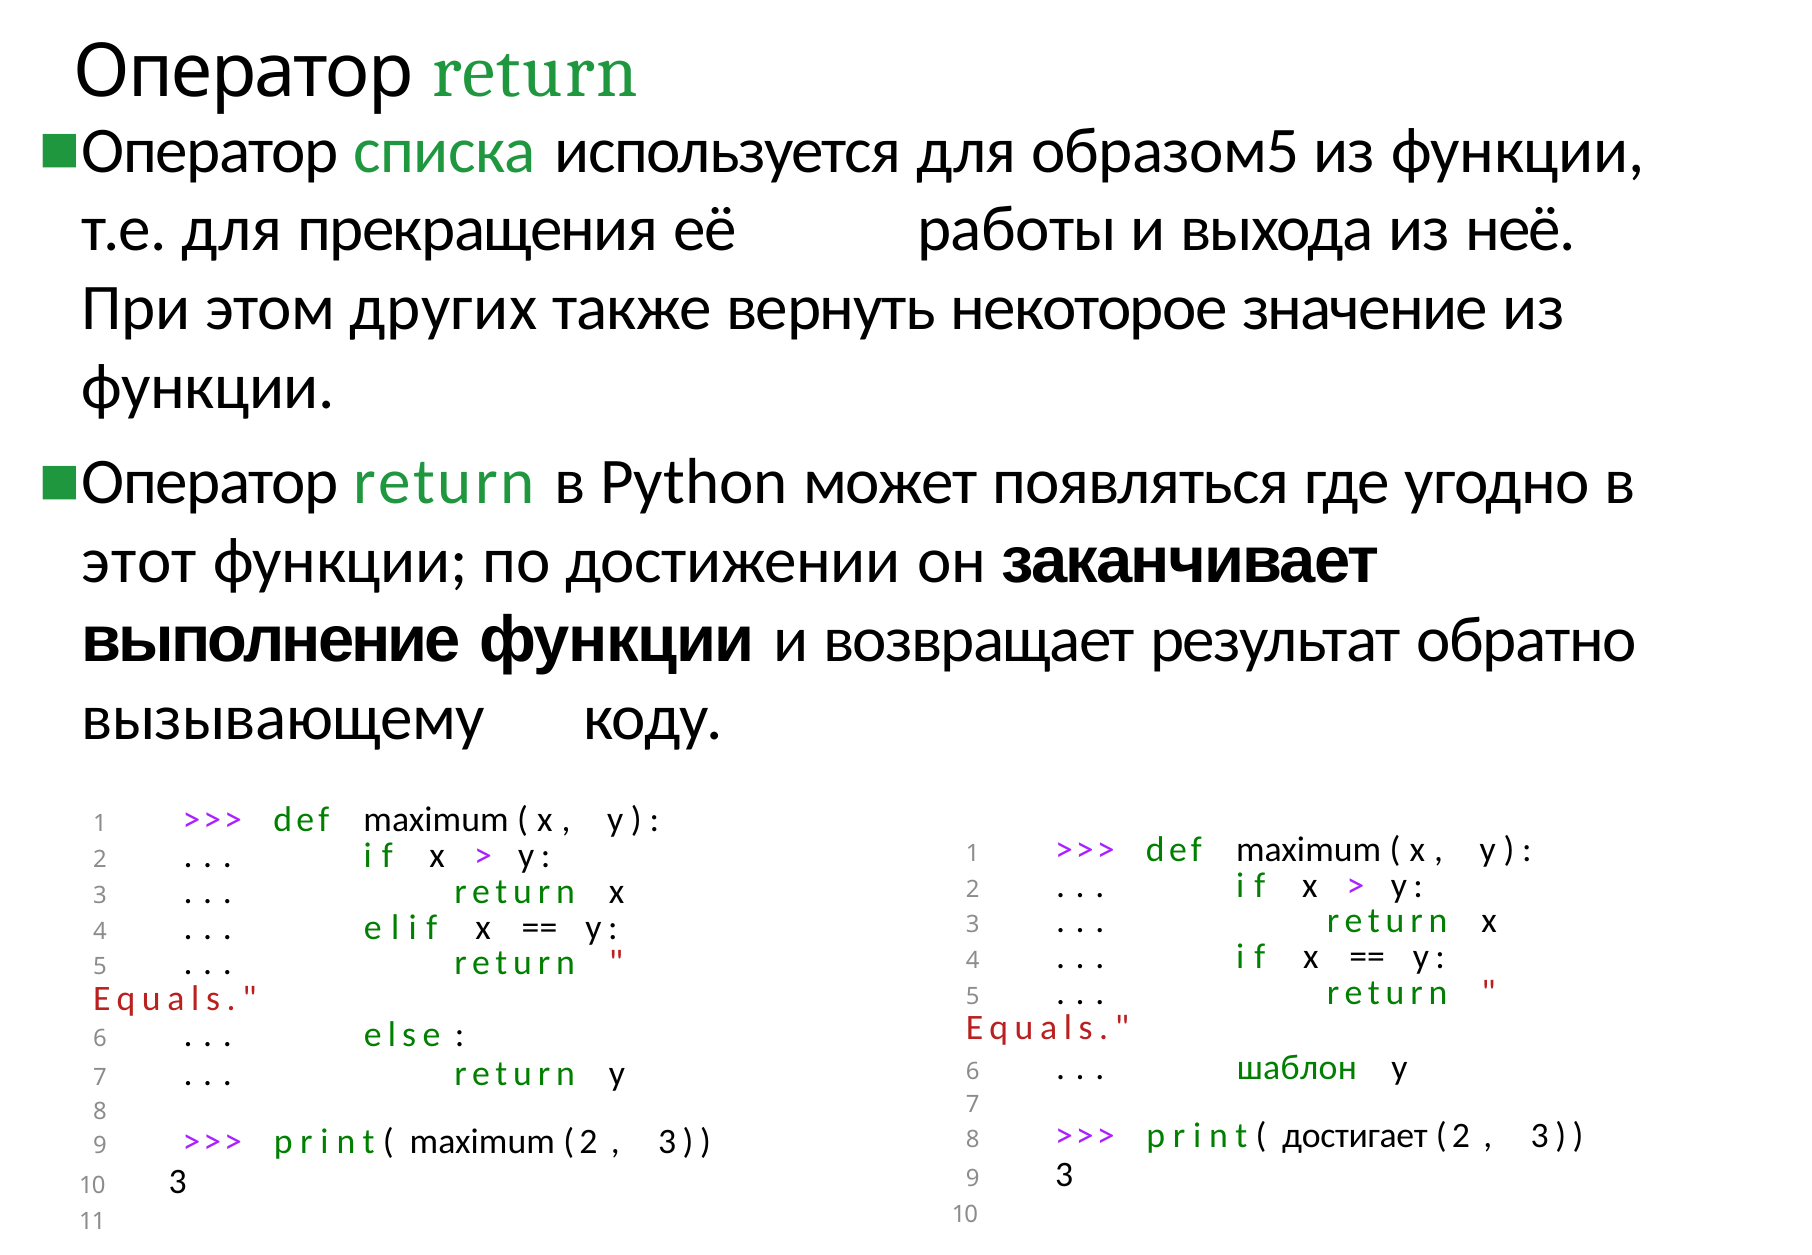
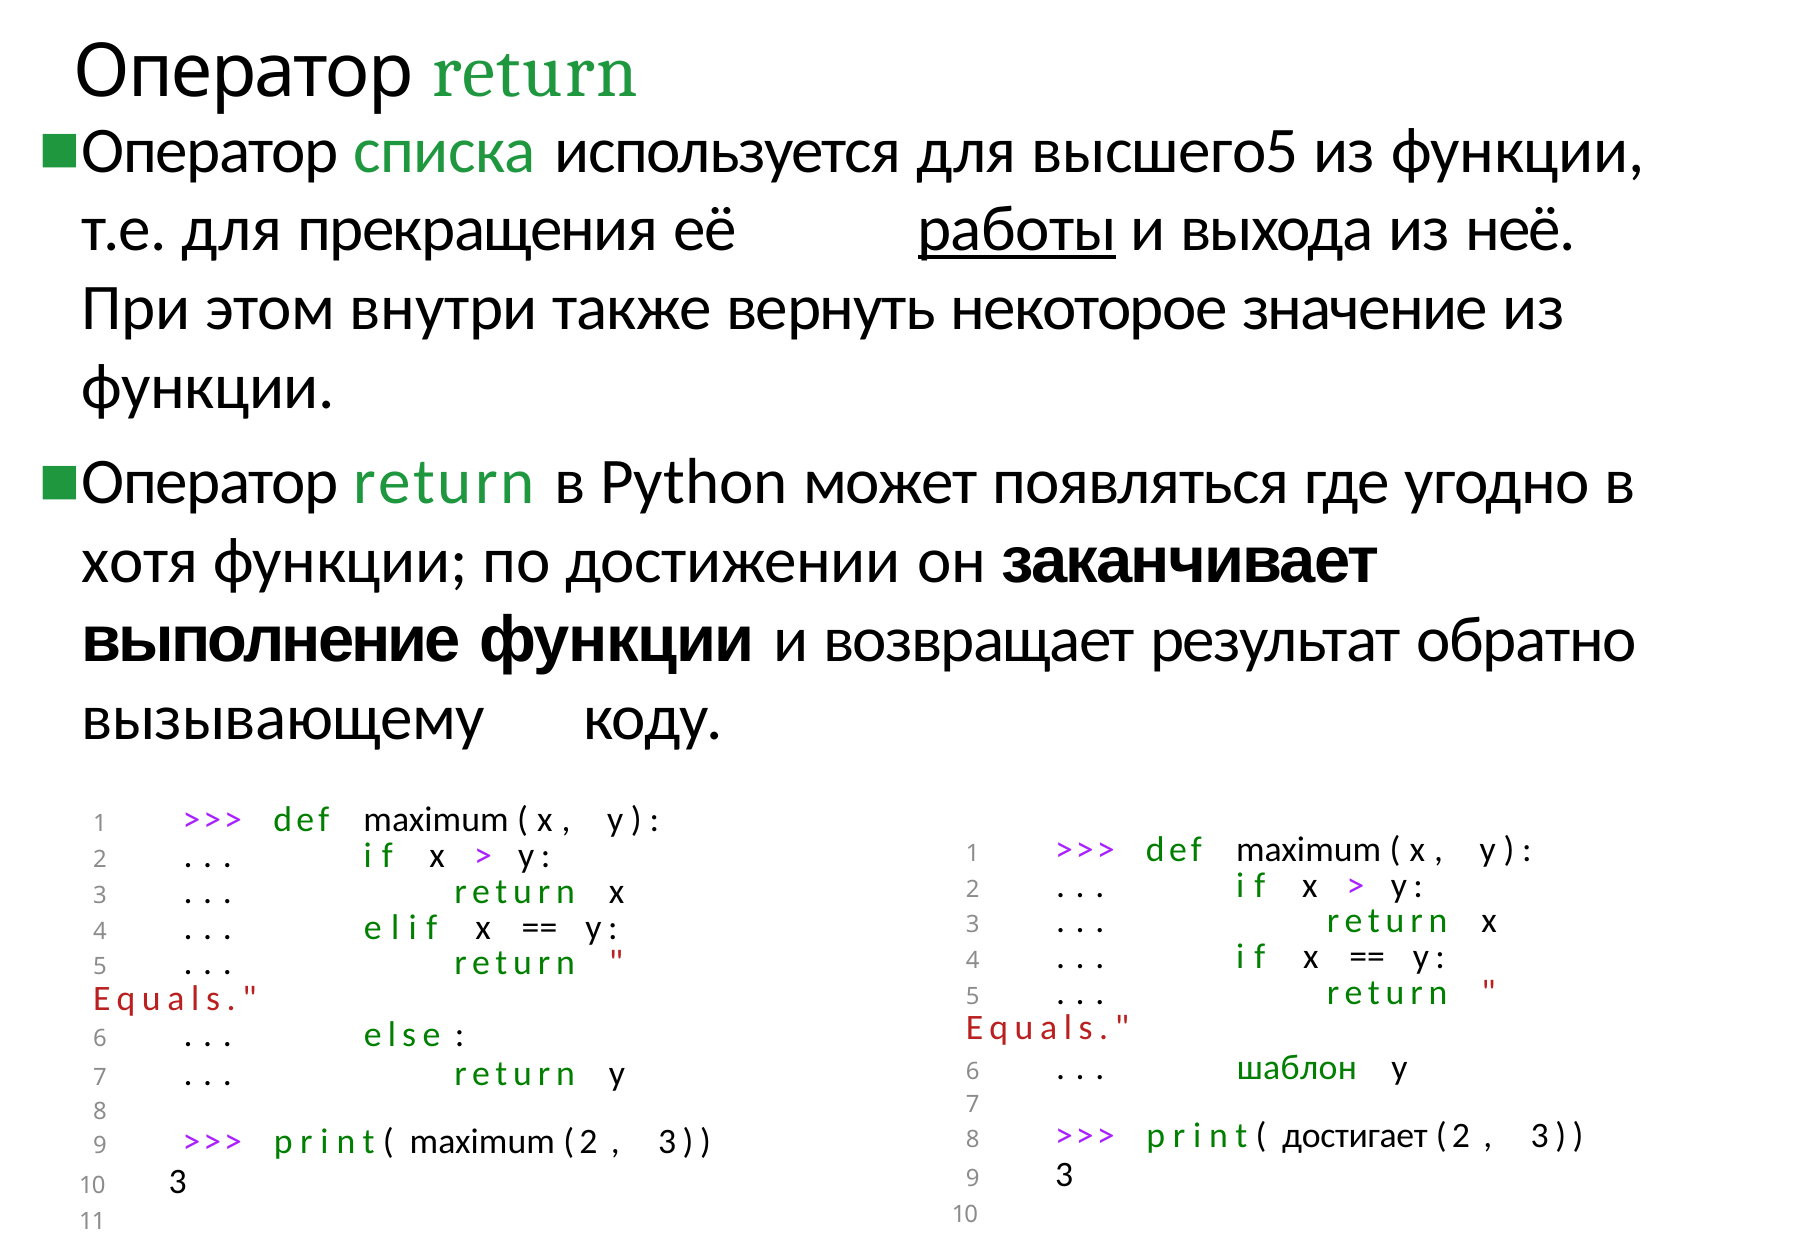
образом5: образом5 -> высшего5 (1165, 151)
работы underline: none -> present (1017, 229)
других: других -> внутри (444, 308)
этот: этот -> хотя (140, 560)
